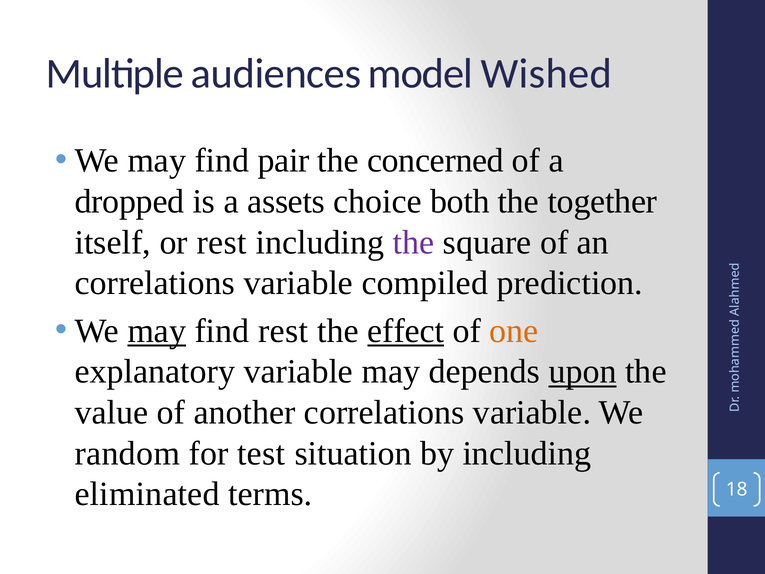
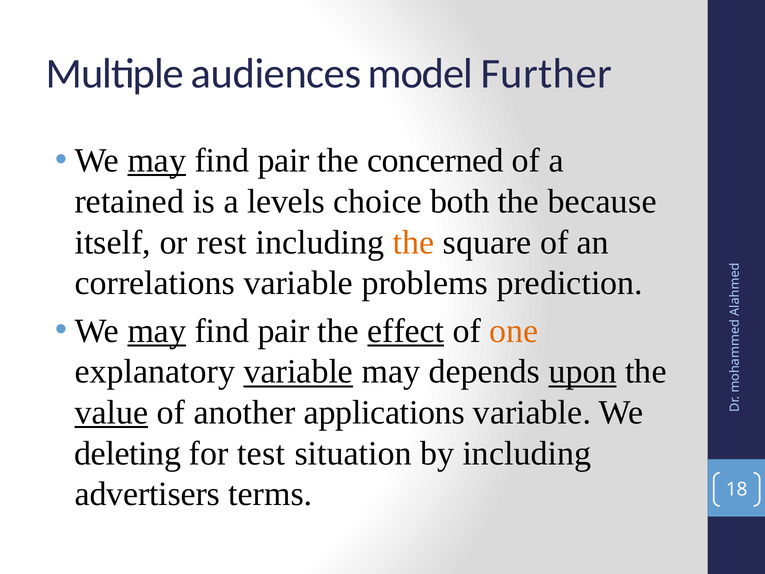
Wished: Wished -> Further (546, 74)
may underline: none -> present (157, 161)
dropped: dropped -> retained (129, 201)
assets: assets -> levels (286, 201)
together: together -> because (602, 201)
the colour: purple -> orange (414, 242)
compiled: compiled -> problems (425, 283)
rest: rest -> pair (284, 331)
variable underline: none -> present (298, 372)
value underline: none -> present (111, 412)
another correlations: correlations -> applications (384, 412)
random: random -> deleting (128, 453)
eliminated: eliminated -> advertisers (147, 494)
